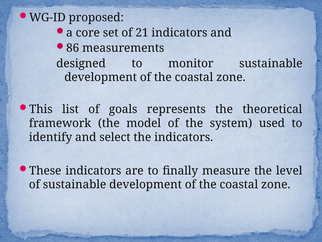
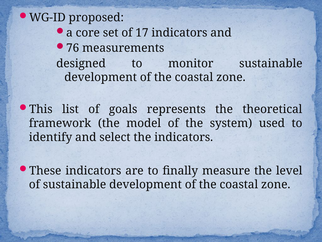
21: 21 -> 17 (142, 33)
86: 86 -> 76 (73, 48)
